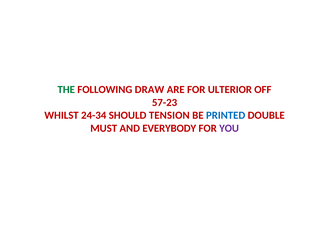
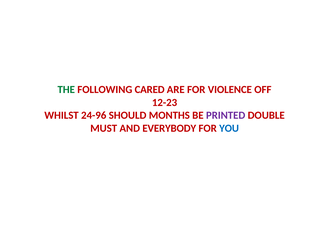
DRAW: DRAW -> CARED (150, 90)
ULTERIOR: ULTERIOR -> VIOLENCE (230, 90)
57-23: 57-23 -> 12-23 (165, 102)
24-34: 24-34 -> 24-96 (94, 115)
TENSION: TENSION -> MONTHS (169, 115)
PRINTED colour: blue -> purple (226, 115)
YOU colour: purple -> blue (229, 128)
